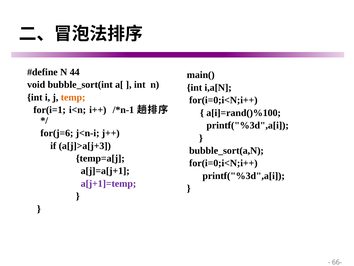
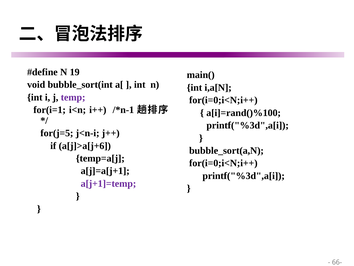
44: 44 -> 19 (75, 72)
temp colour: orange -> purple (73, 97)
for(j=6: for(j=6 -> for(j=5 (57, 133)
a[j]>a[j+3: a[j]>a[j+3 -> a[j]>a[j+6 (85, 145)
